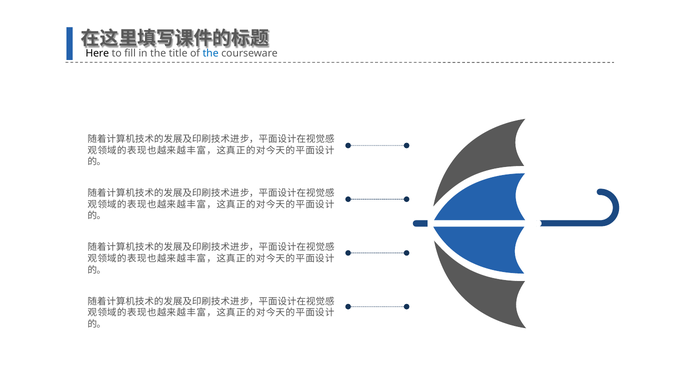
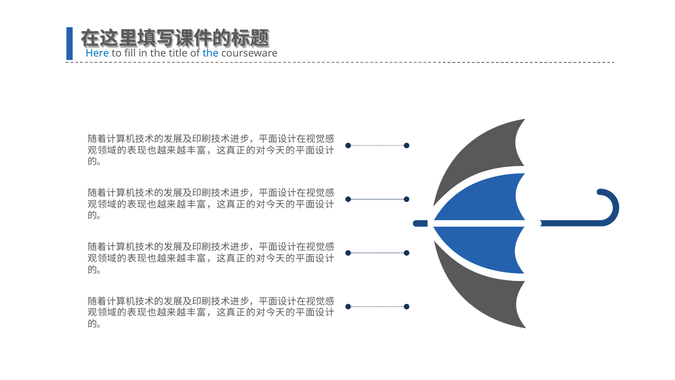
Here colour: black -> blue (97, 54)
